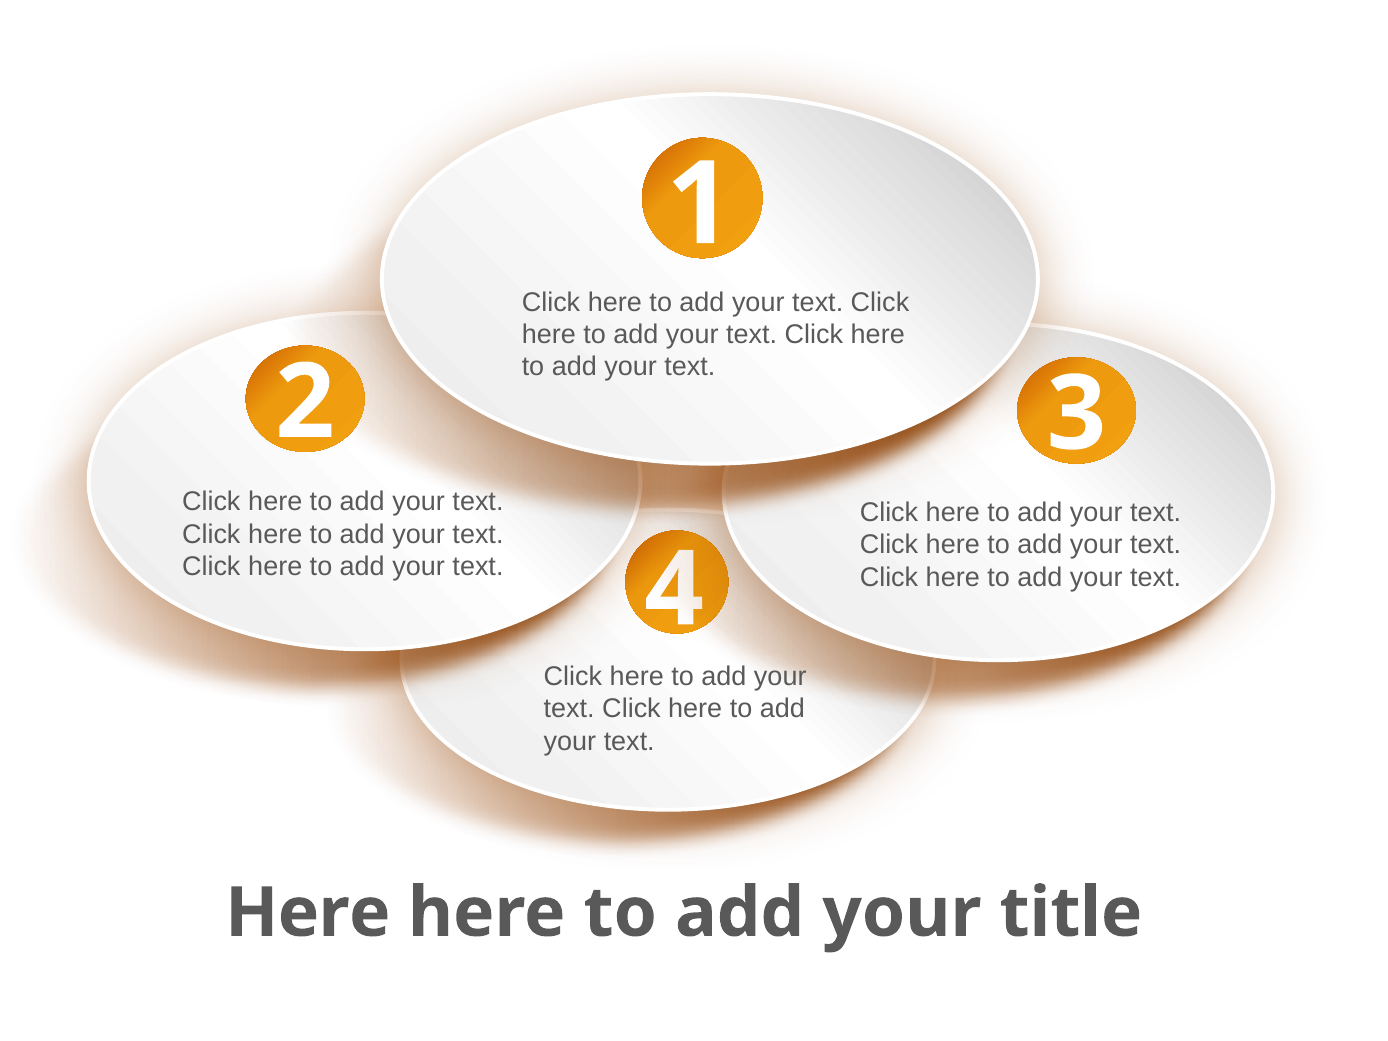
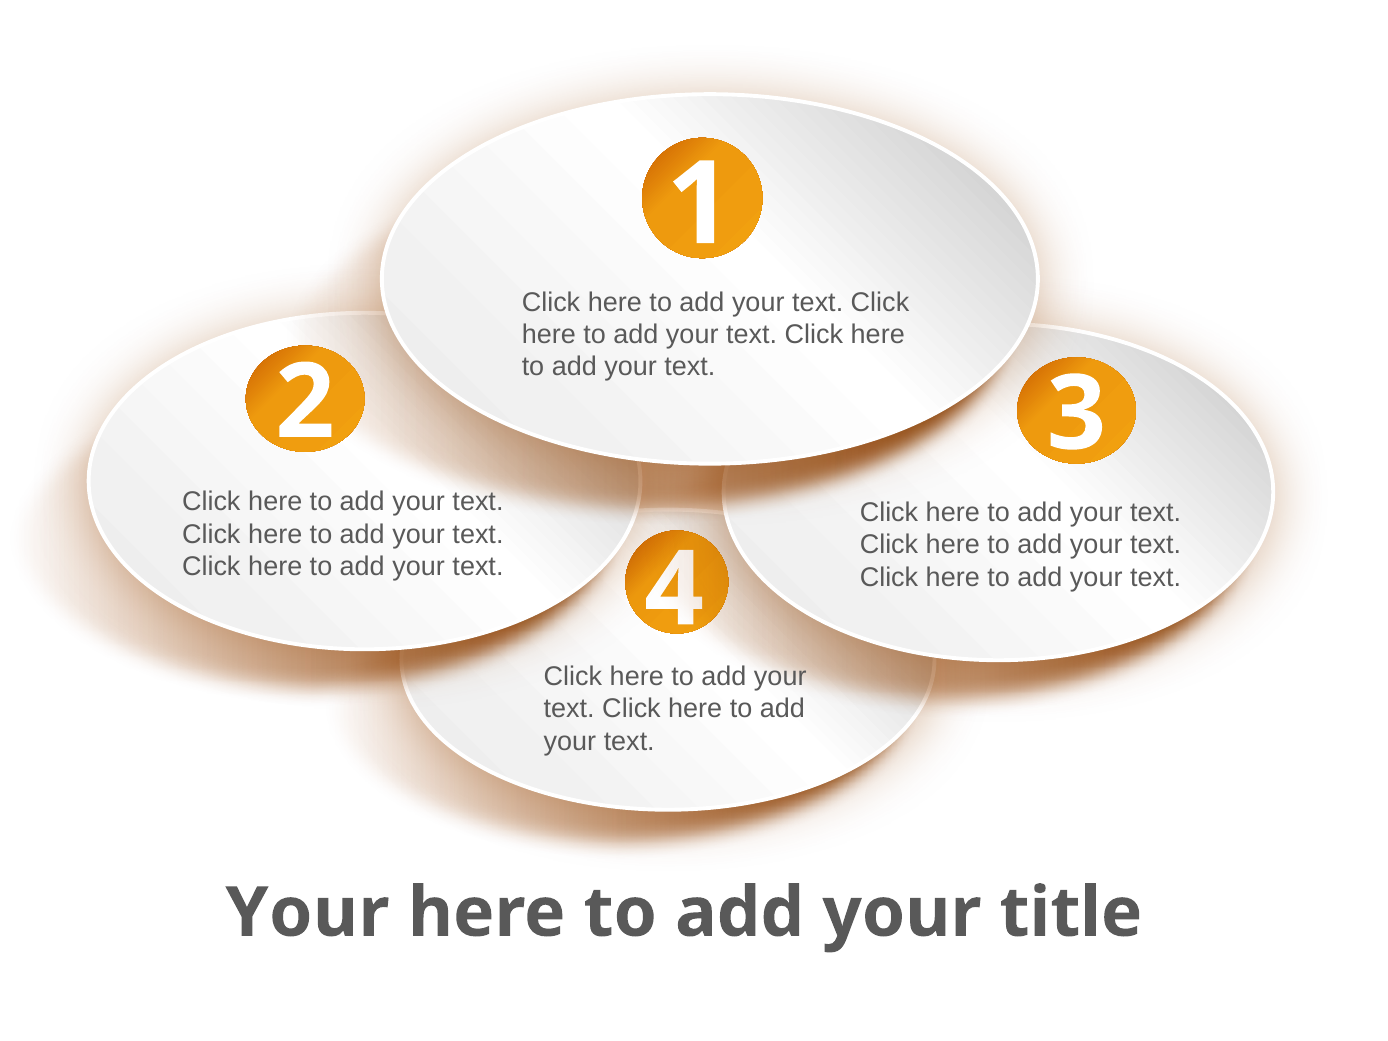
Here: Here -> Your (307, 913)
